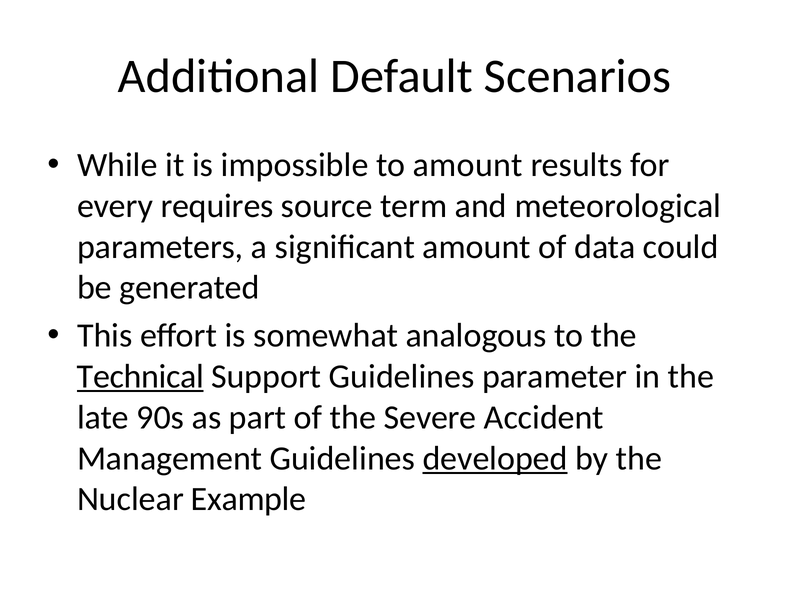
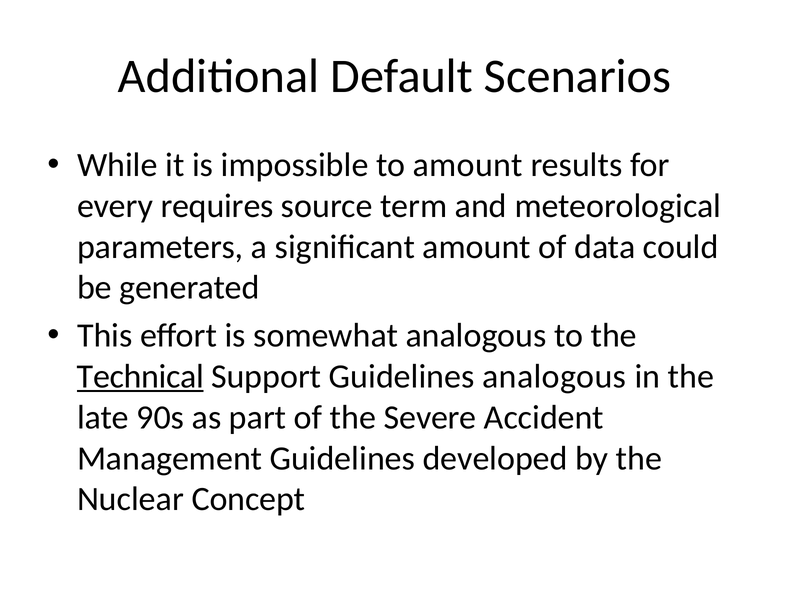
Guidelines parameter: parameter -> analogous (554, 376)
developed underline: present -> none (495, 458)
Example: Example -> Concept (248, 499)
